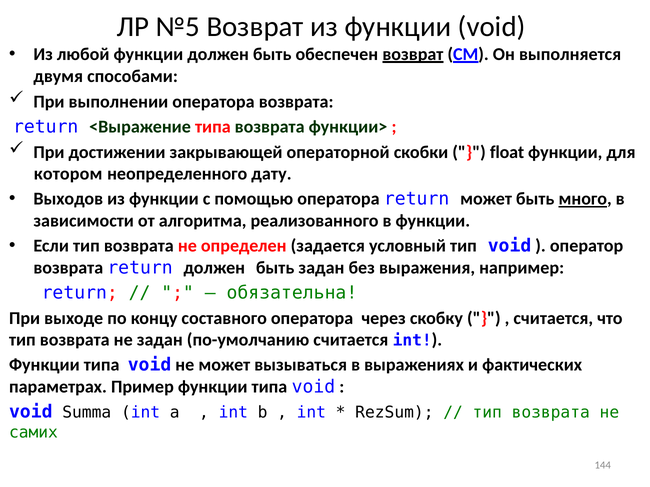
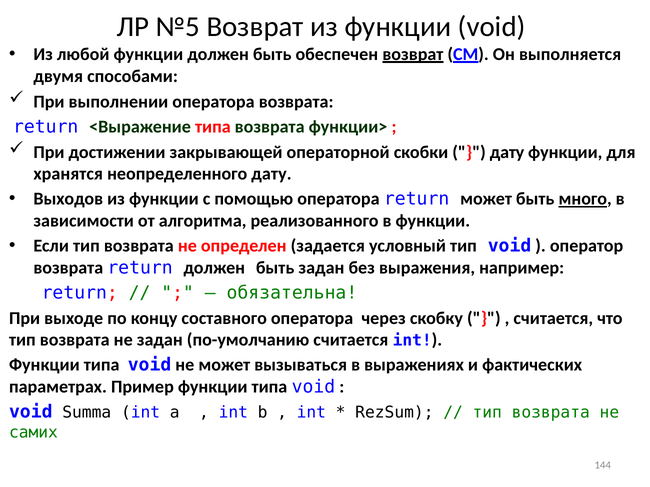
float: float -> дату (507, 152)
котором: котором -> хранятся (68, 174)
